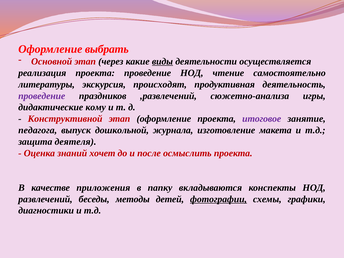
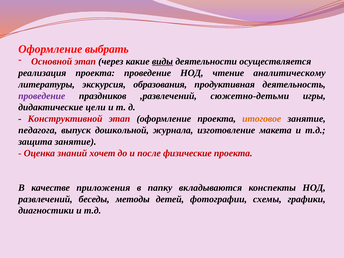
самостоятельно: самостоятельно -> аналитическому (289, 73)
происходят: происходят -> образования (160, 84)
сюжетно-анализа: сюжетно-анализа -> сюжетно-детьми (250, 96)
кому: кому -> цели (96, 107)
итоговое colour: purple -> orange (262, 119)
защита деятеля: деятеля -> занятие (75, 142)
осмыслить: осмыслить -> физические (187, 153)
фотографии underline: present -> none (219, 199)
